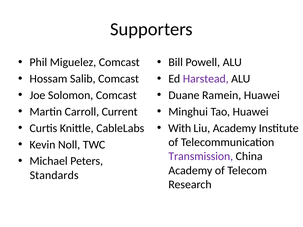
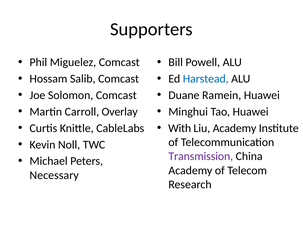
Harstead colour: purple -> blue (206, 79)
Current: Current -> Overlay (120, 112)
Standards: Standards -> Necessary (54, 175)
